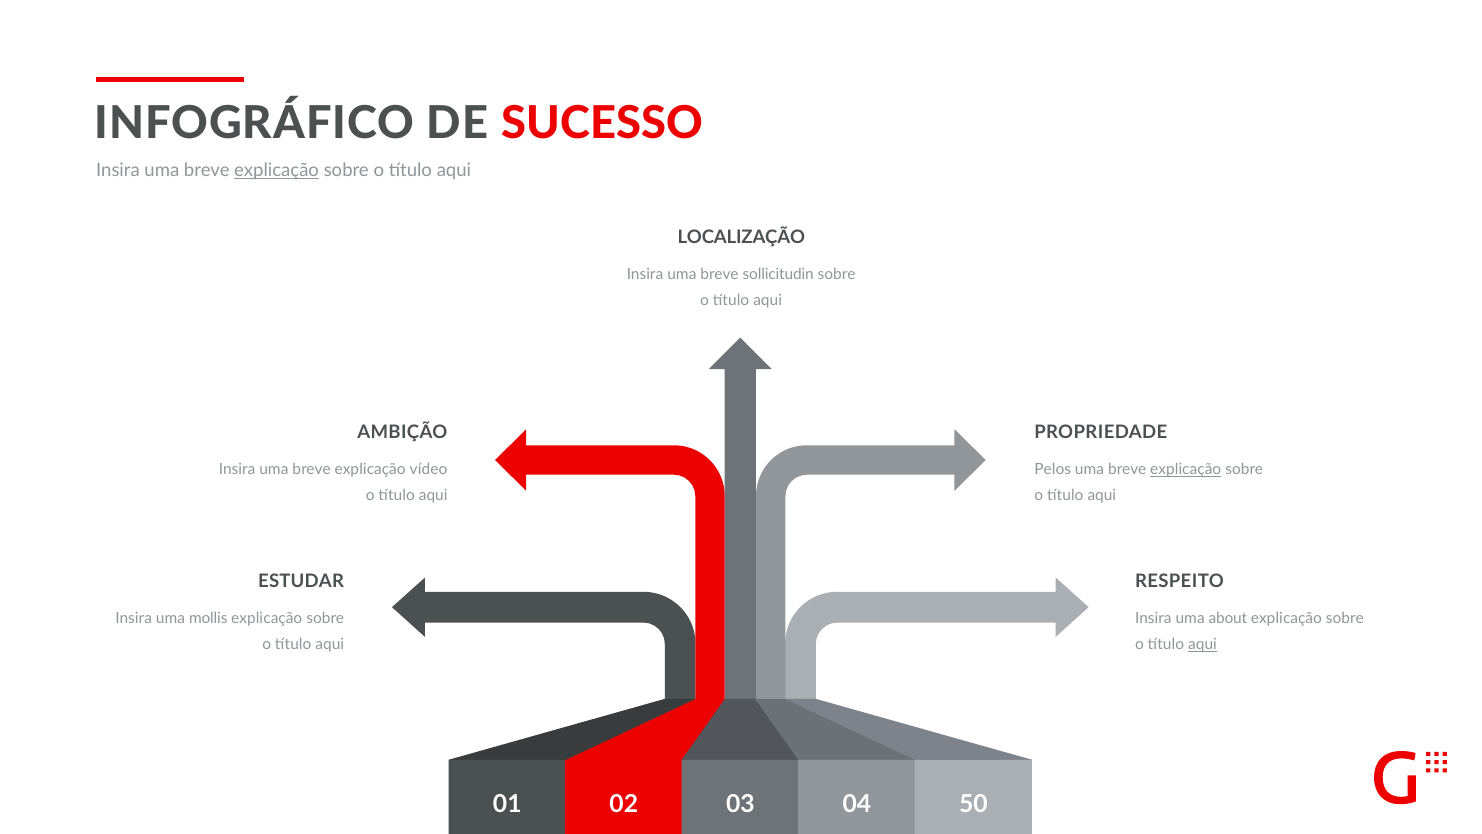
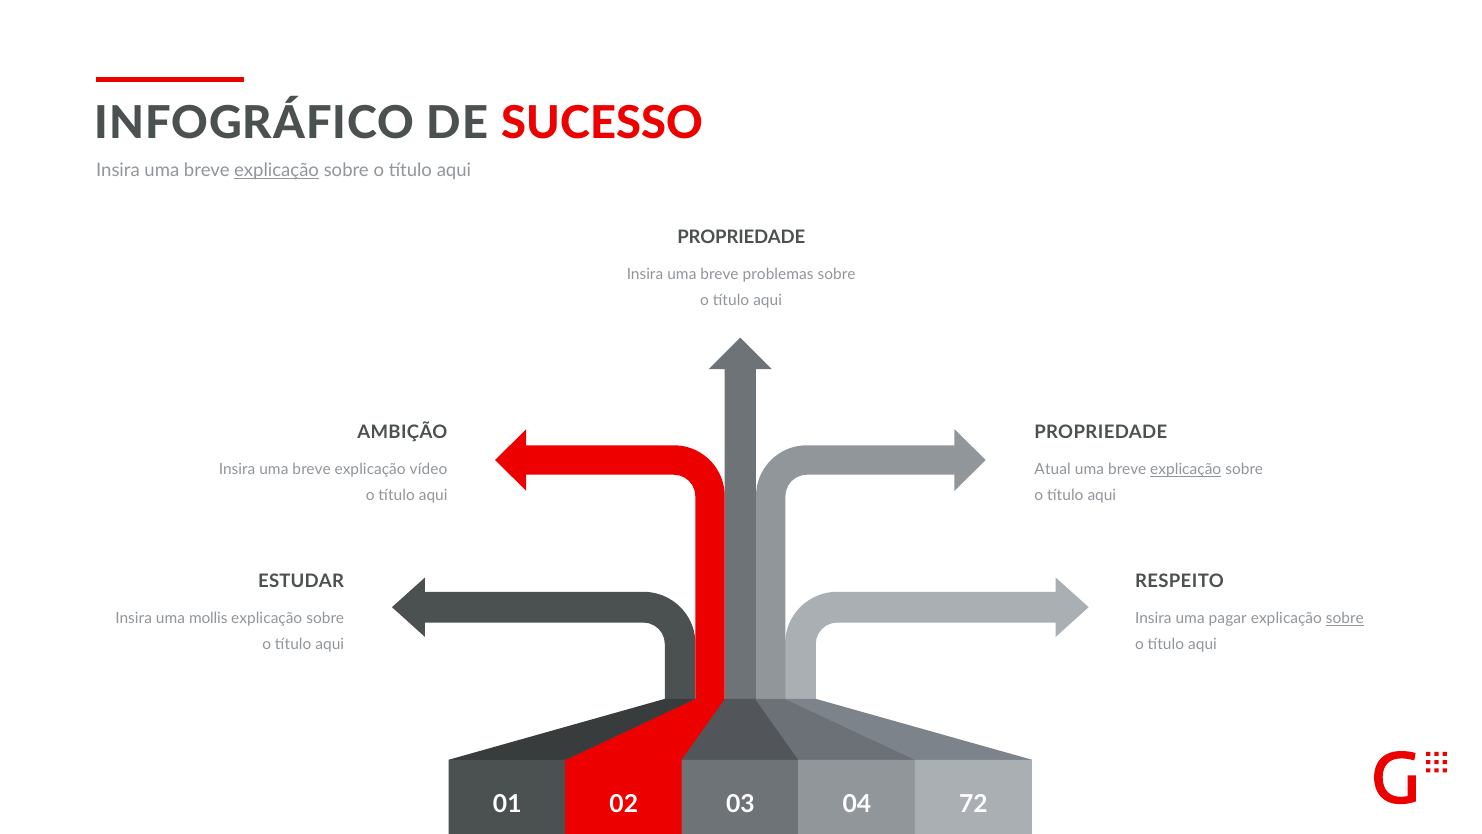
LOCALIZAÇÃO: LOCALIZAÇÃO -> PROPRIEDADE (741, 237)
sollicitudin: sollicitudin -> problemas (778, 274)
Pelos: Pelos -> Atual (1053, 469)
about: about -> pagar (1228, 618)
sobre underline: none -> present (1345, 618)
aqui underline: present -> none (1202, 644)
50: 50 -> 72 (973, 805)
